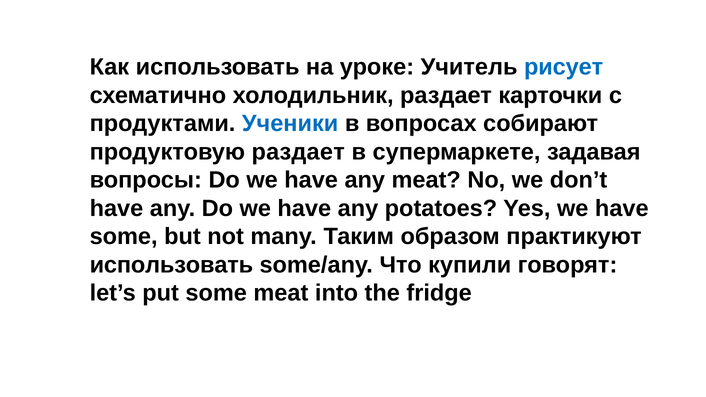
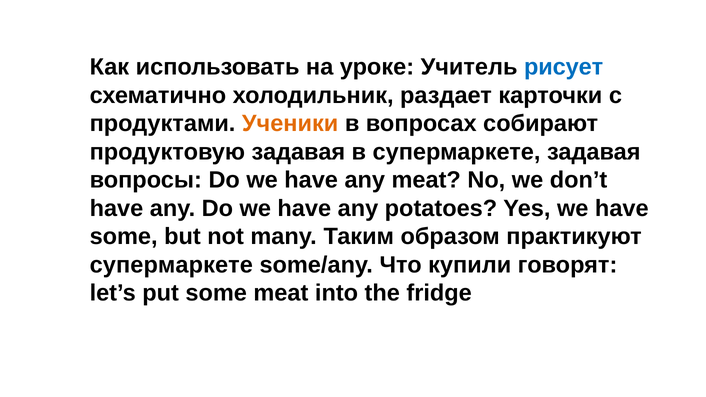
Ученики colour: blue -> orange (290, 124)
продуктовую раздает: раздает -> задавая (298, 152)
использовать: использовать -> супермаркете (171, 265)
